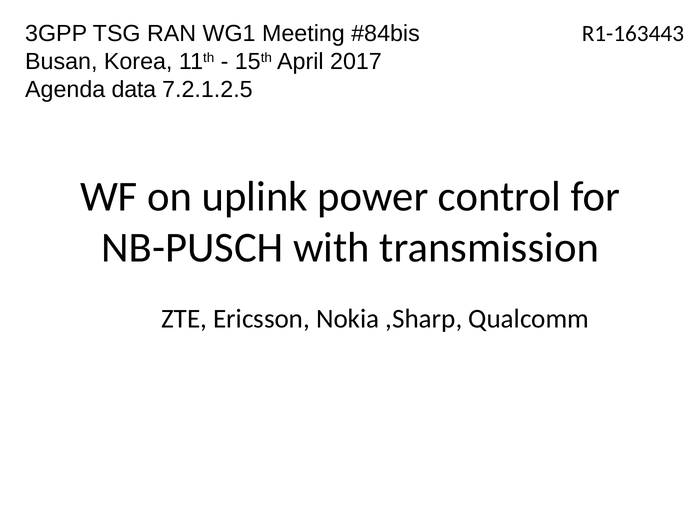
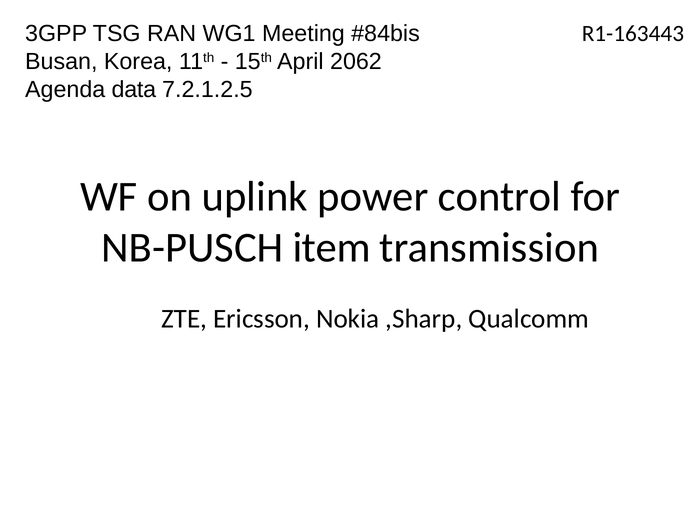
2017: 2017 -> 2062 (356, 61)
with: with -> item (332, 248)
